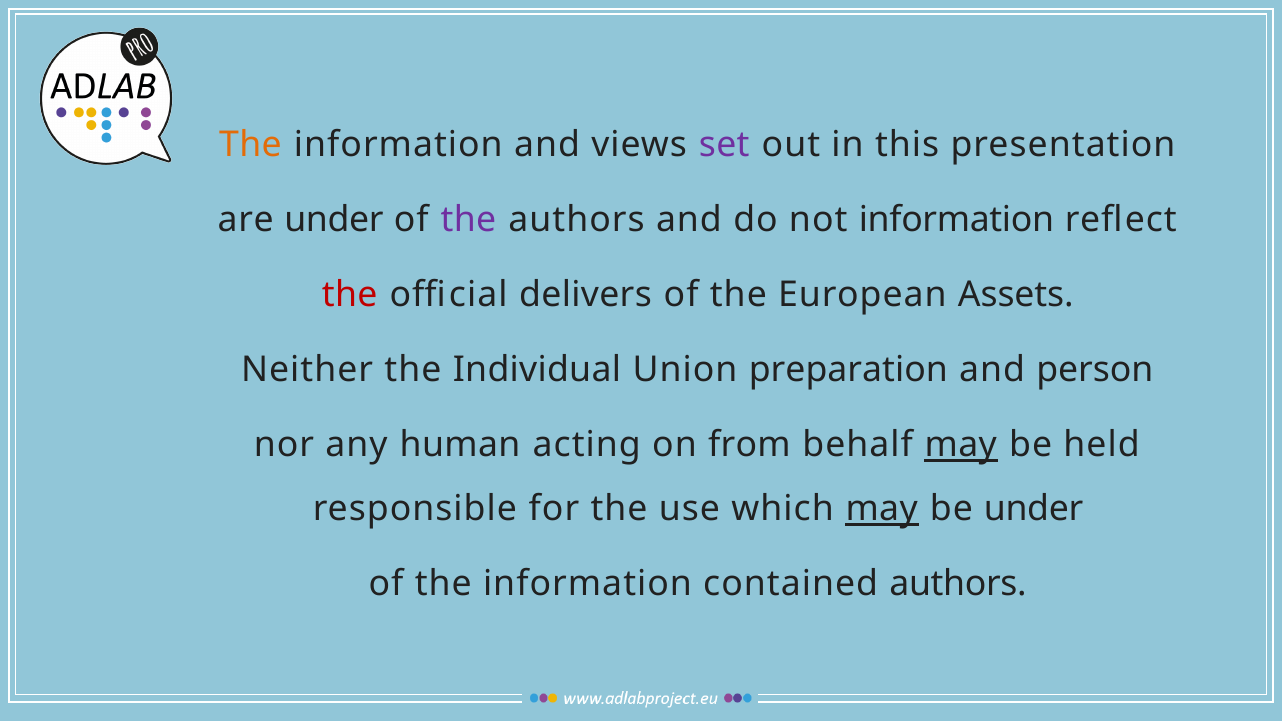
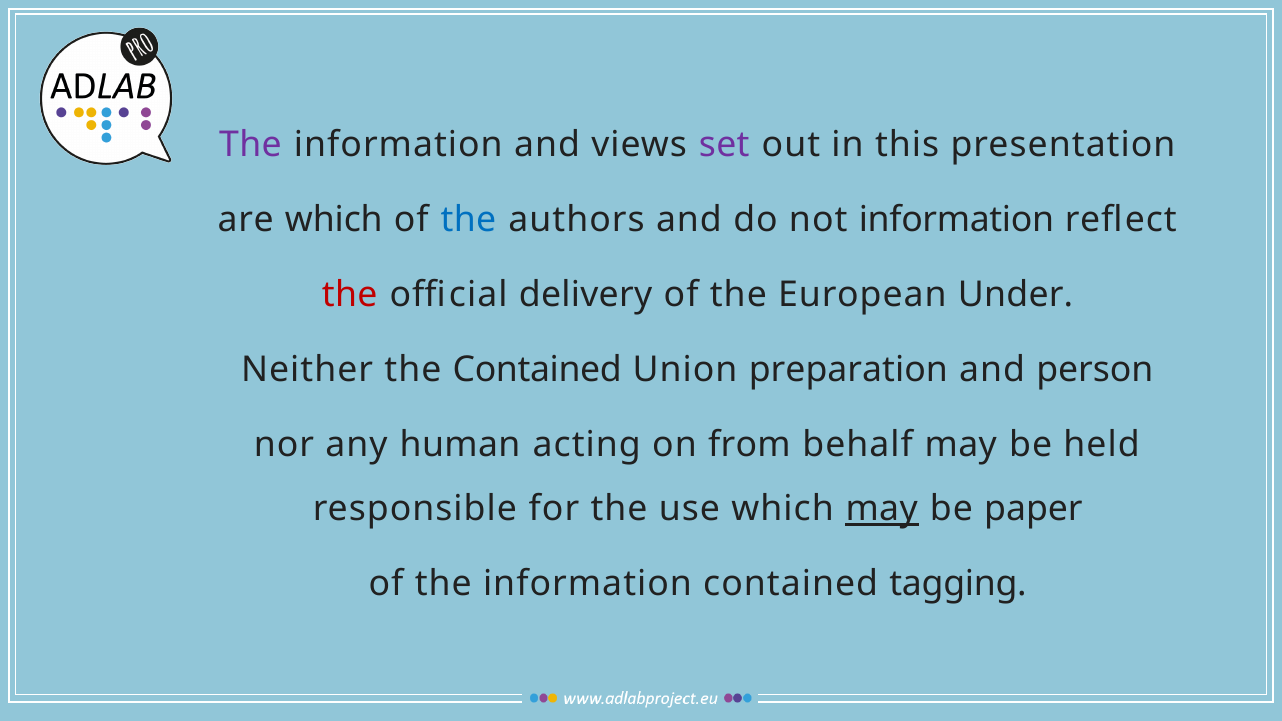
The colour: orange -> purple (250, 145)
are under: under -> which (334, 220)
the colour: purple -> blue (468, 220)
delivers: delivers -> delivery (586, 295)
Assets: Assets -> Under (1016, 295)
the Individual: Individual -> Contained (537, 370)
may underline: present -> none (961, 445)
be under: under -> paper (1033, 509)
contained authors: authors -> tagging (958, 584)
